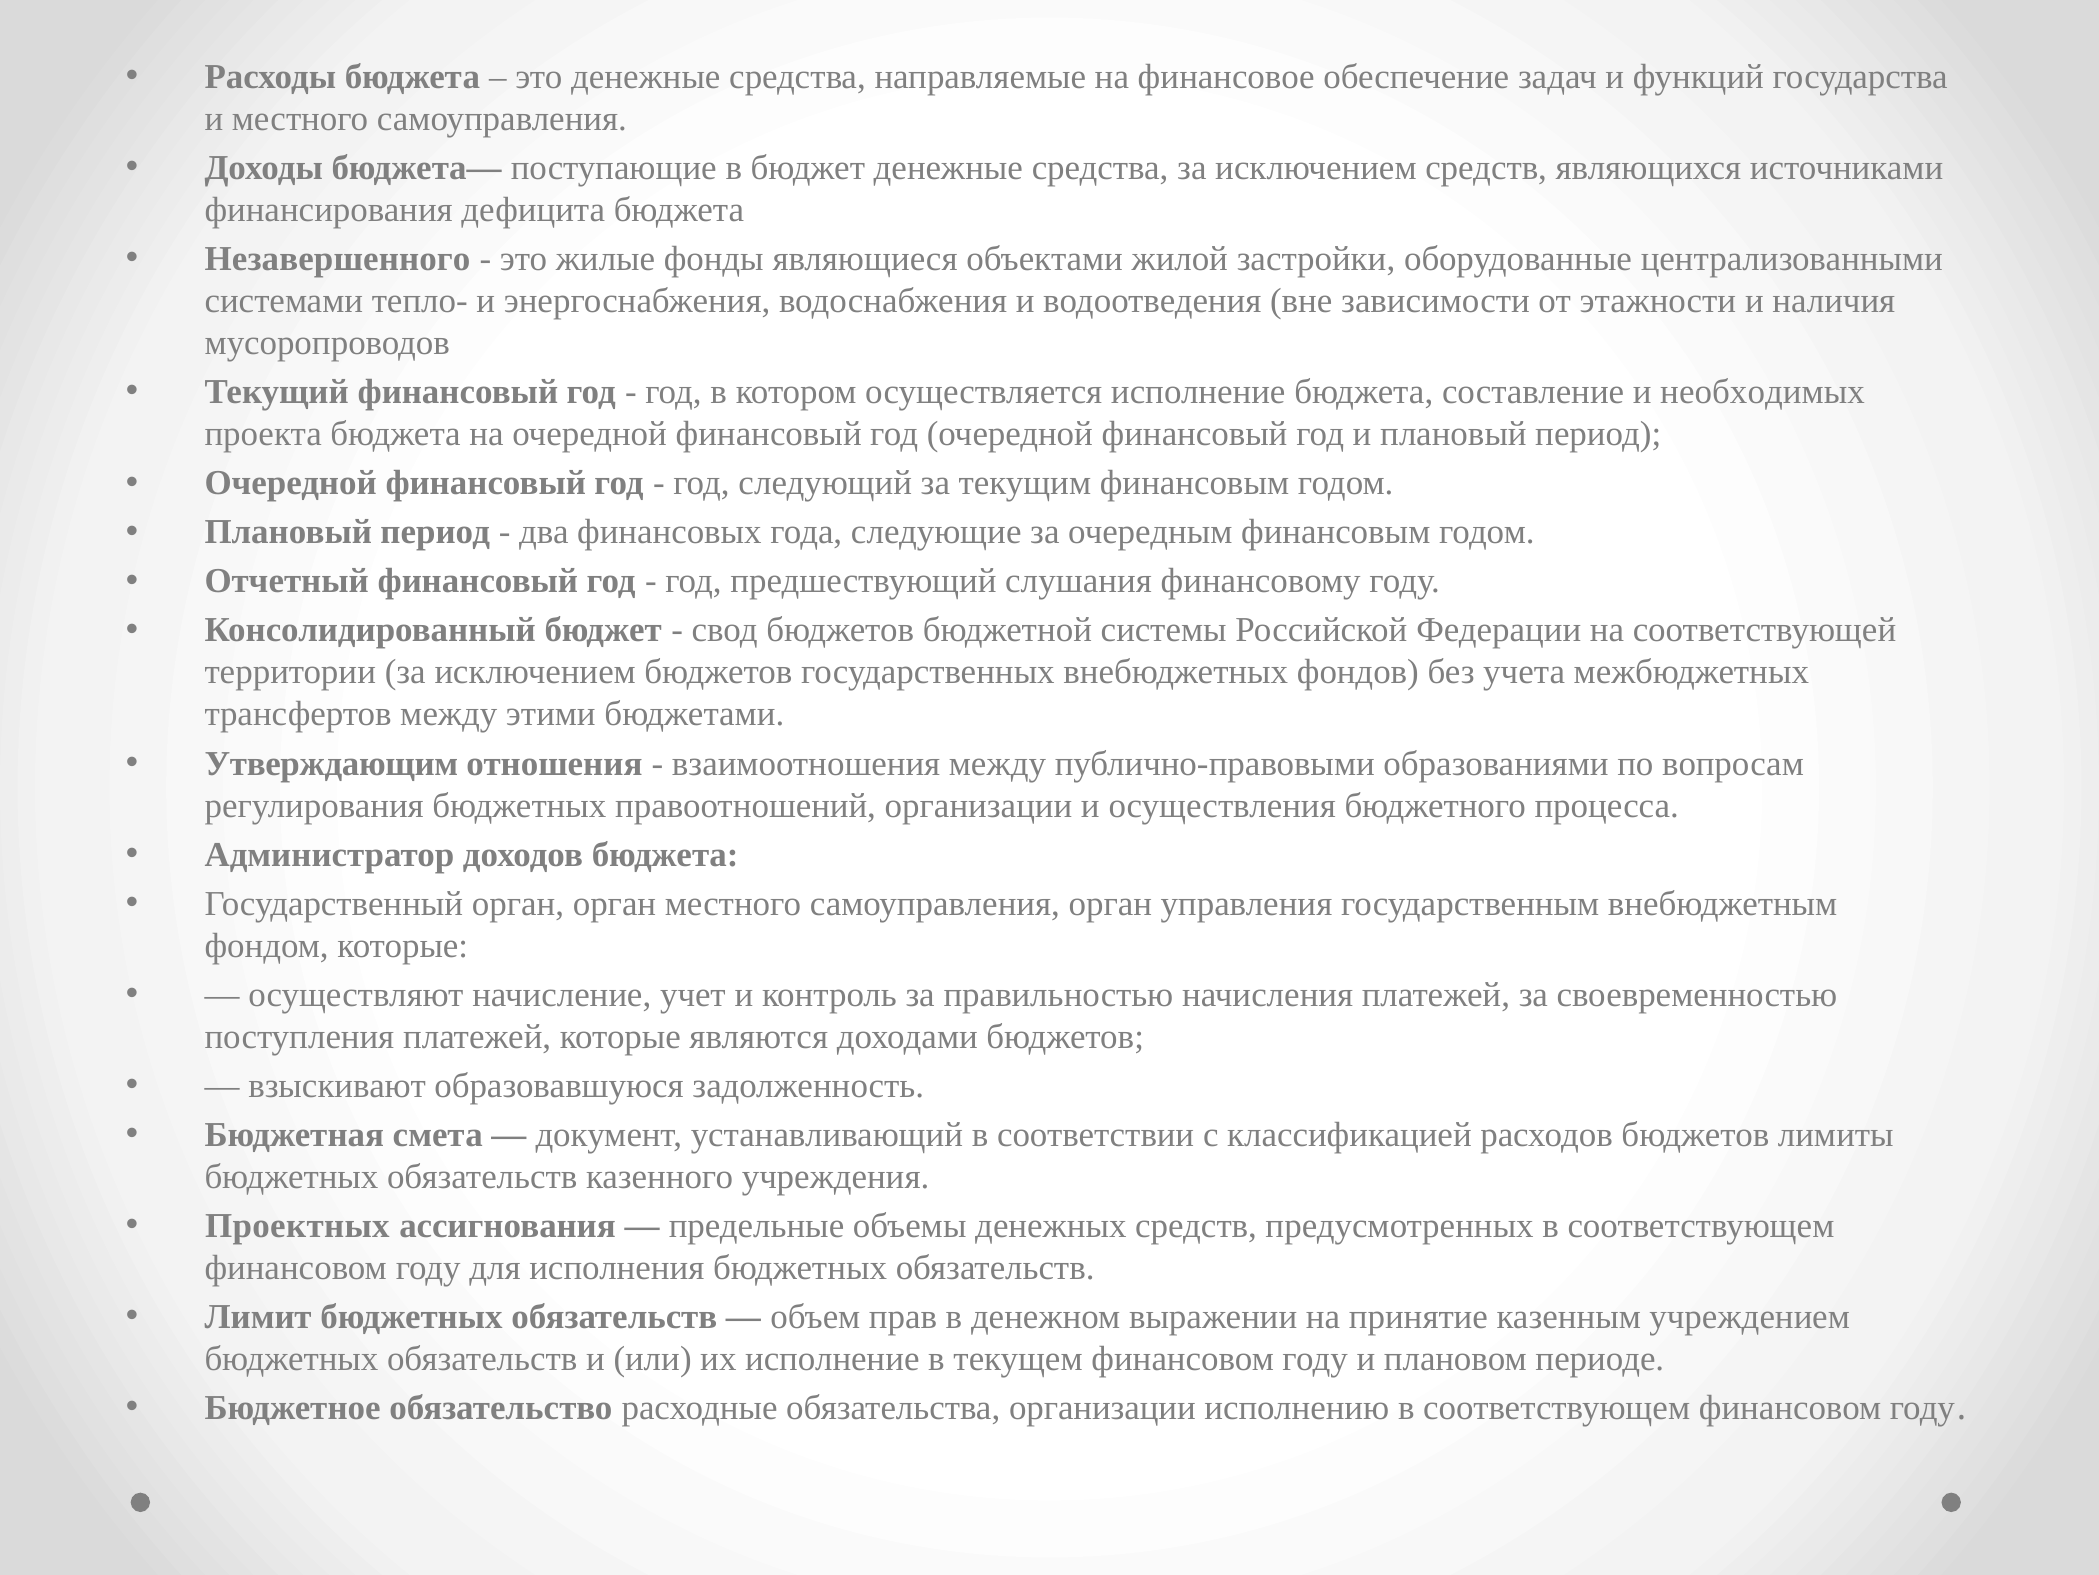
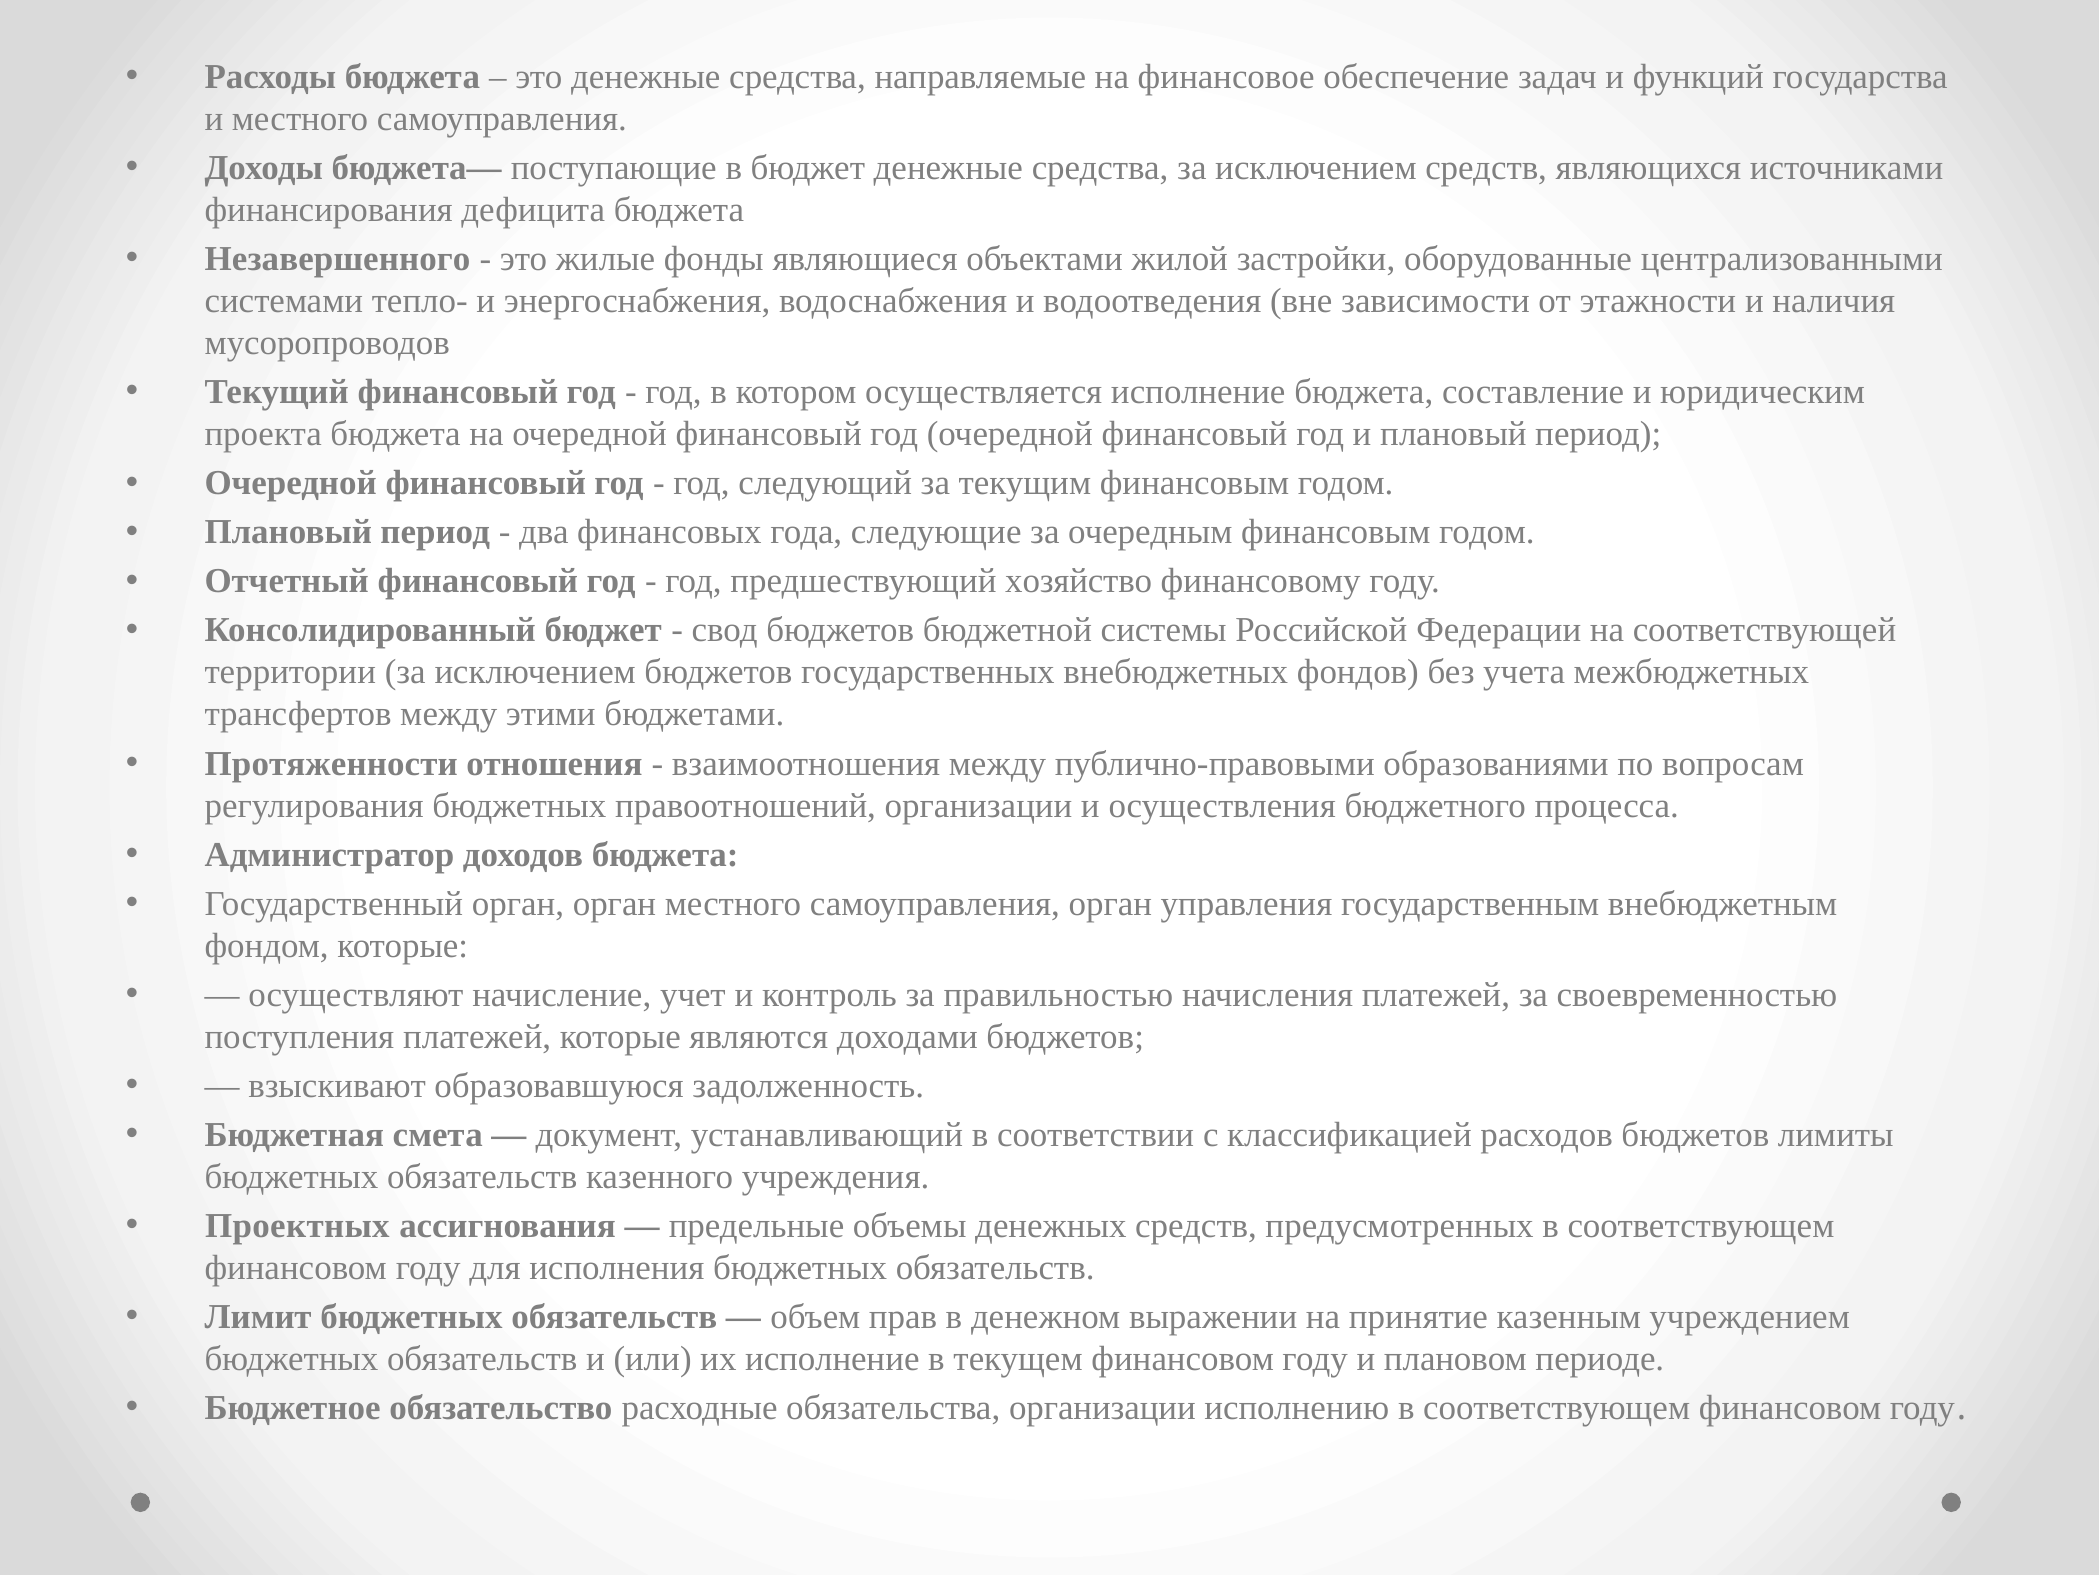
необходимых: необходимых -> юридическим (1763, 392)
слушания: слушания -> хозяйство (1079, 581)
Утверждающим: Утверждающим -> Протяженности (331, 763)
